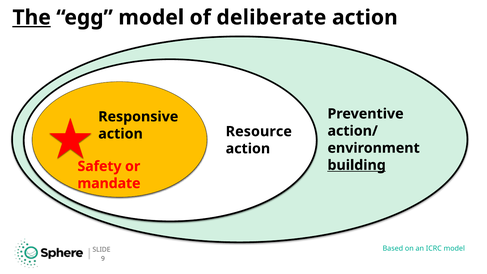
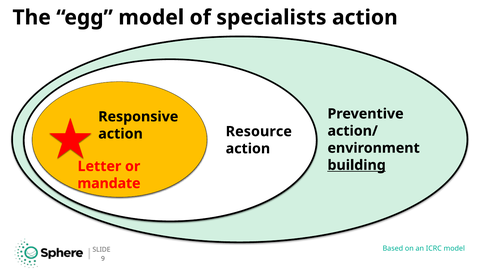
The underline: present -> none (32, 18)
deliberate: deliberate -> specialists (271, 18)
Safety: Safety -> Letter (99, 166)
